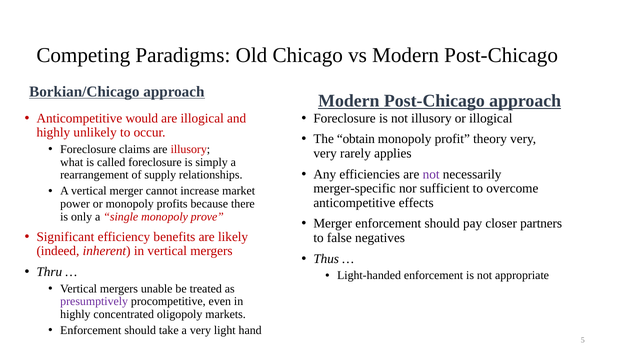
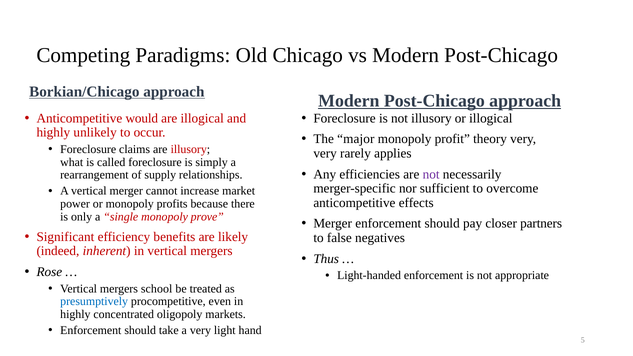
obtain: obtain -> major (356, 139)
Thru: Thru -> Rose (49, 272)
unable: unable -> school (157, 289)
presumptively colour: purple -> blue (94, 302)
